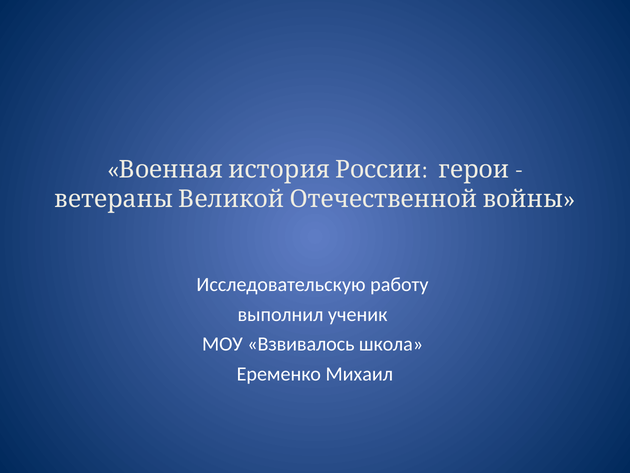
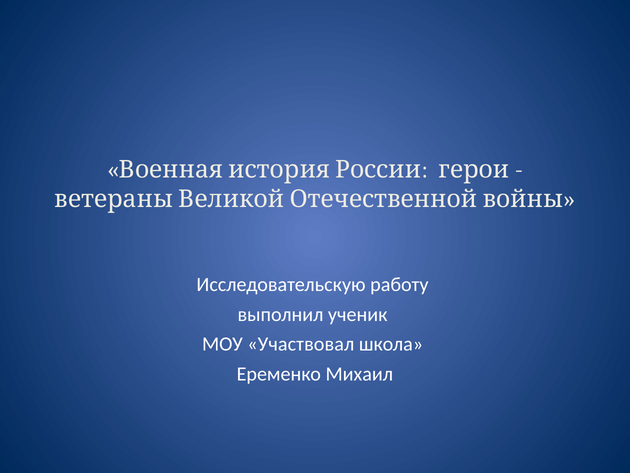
Взвивалось: Взвивалось -> Участвовал (301, 344)
